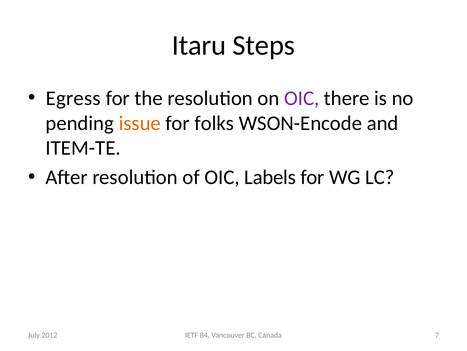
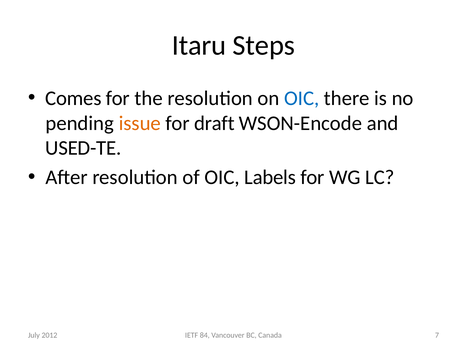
Egress: Egress -> Comes (73, 98)
OIC colour: purple -> blue (302, 98)
folks: folks -> draft (214, 123)
ITEM-TE: ITEM-TE -> USED-TE (83, 148)
